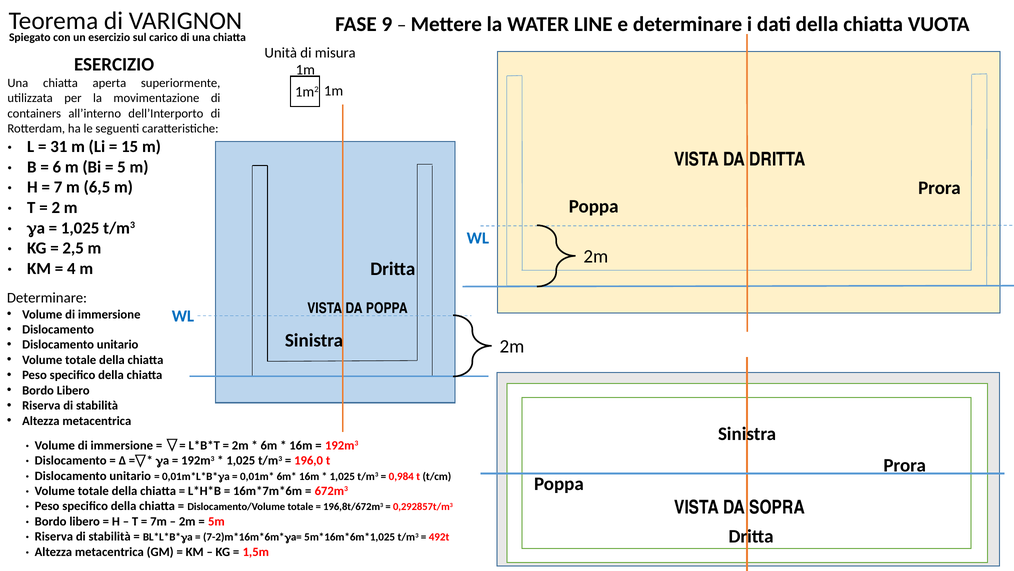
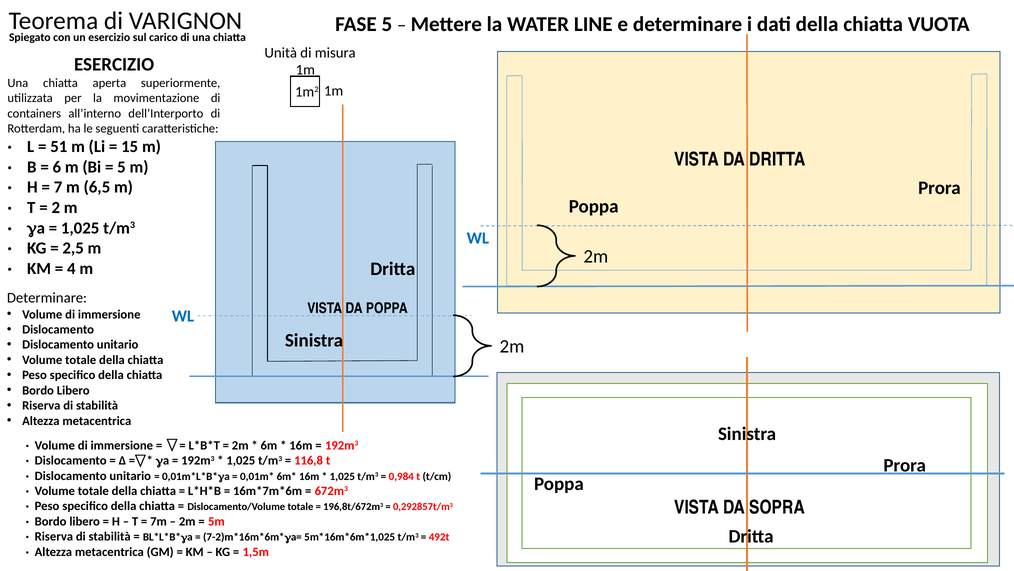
FASE 9: 9 -> 5 (387, 24)
31: 31 -> 51 (59, 147)
196,0: 196,0 -> 116,8 (309, 460)
